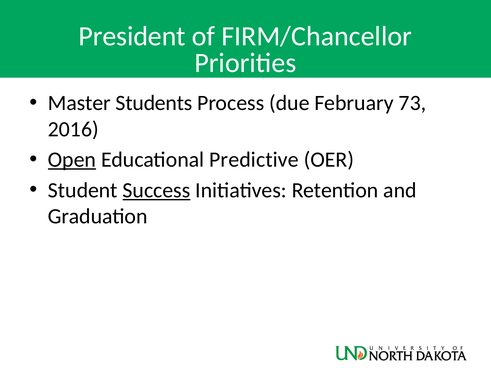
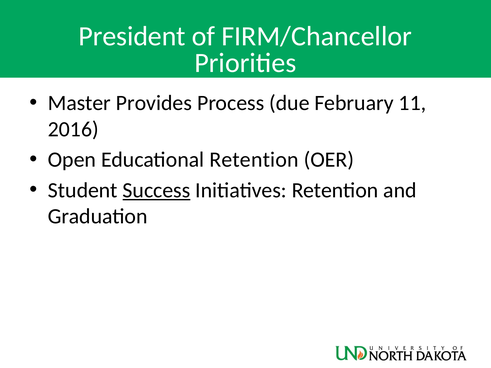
Students: Students -> Provides (154, 103)
73: 73 -> 11 (412, 103)
Open underline: present -> none (72, 160)
Educational Predictive: Predictive -> Retention (254, 160)
